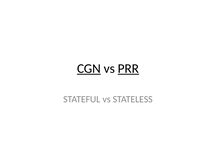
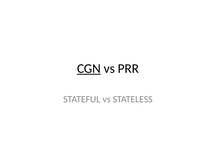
PRR underline: present -> none (128, 69)
